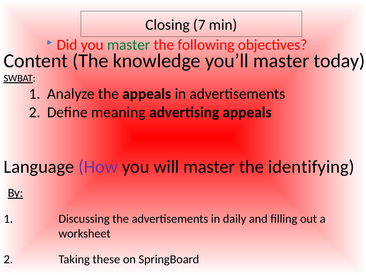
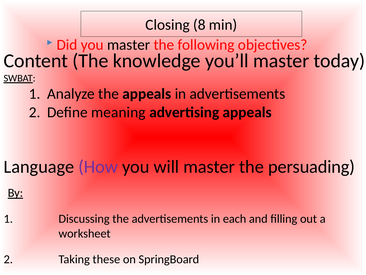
7: 7 -> 8 (199, 25)
master colour: green -> black (129, 45)
identifying: identifying -> persuading (311, 167)
daily: daily -> each (235, 218)
